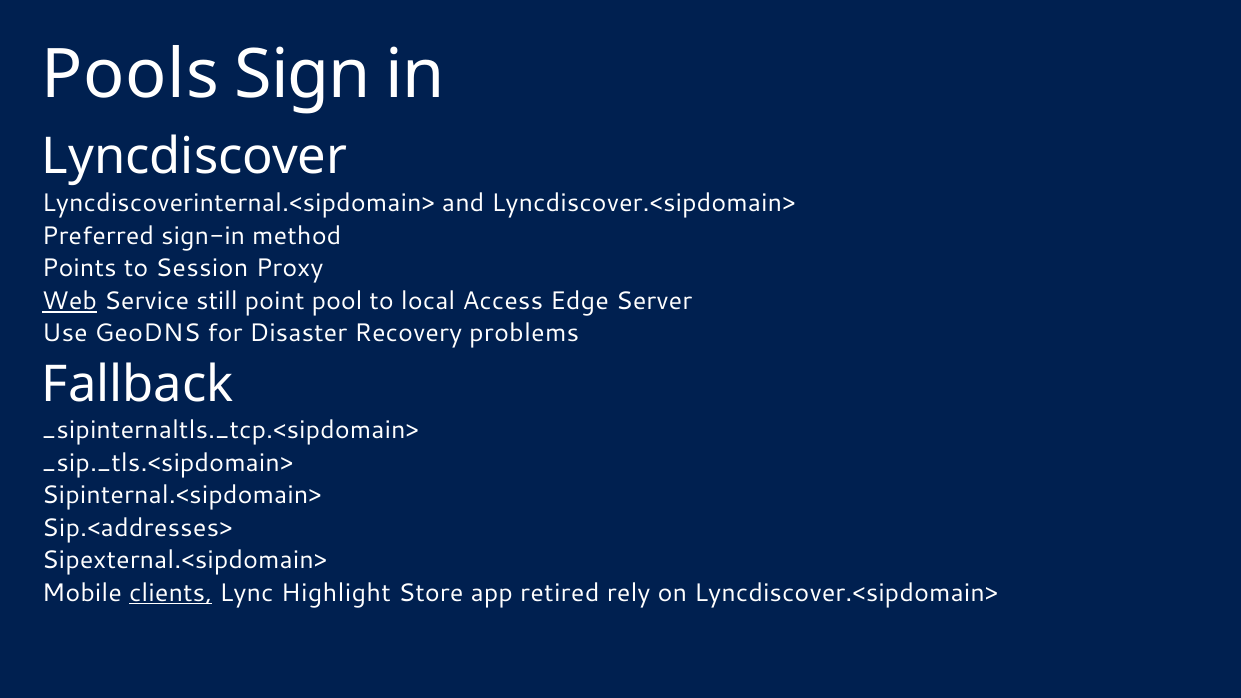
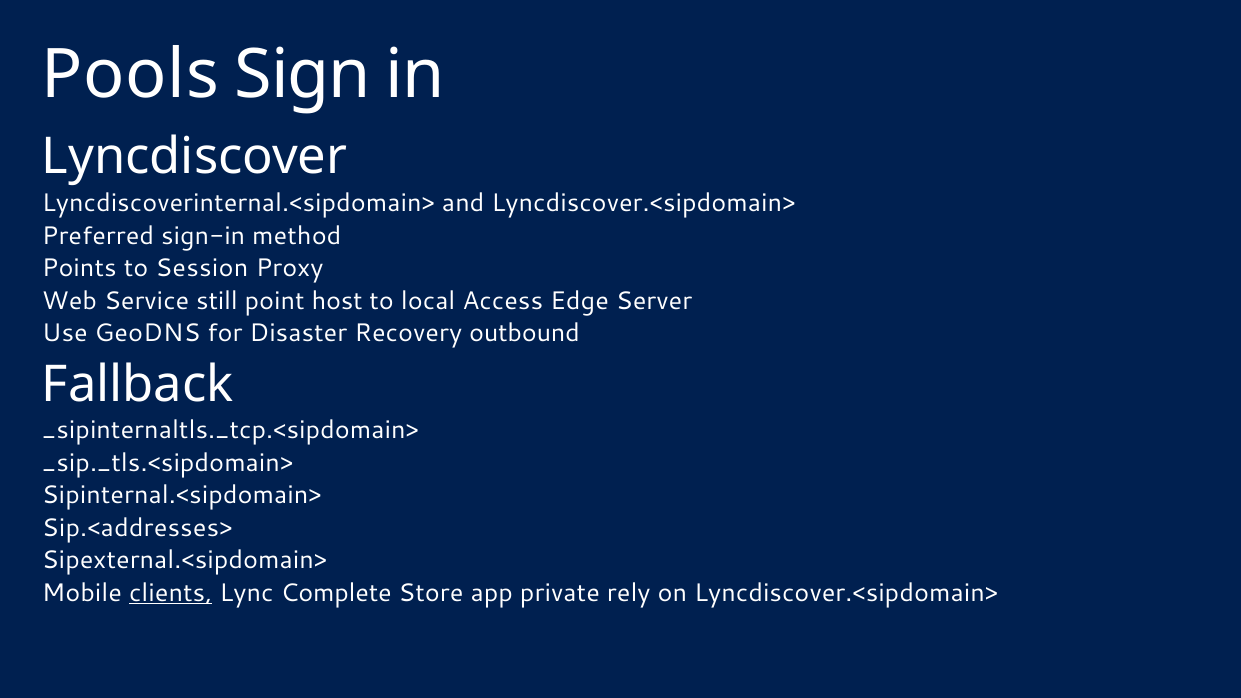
Web underline: present -> none (70, 301)
pool: pool -> host (337, 301)
problems: problems -> outbound (524, 333)
Highlight: Highlight -> Complete (336, 593)
retired: retired -> private (560, 593)
